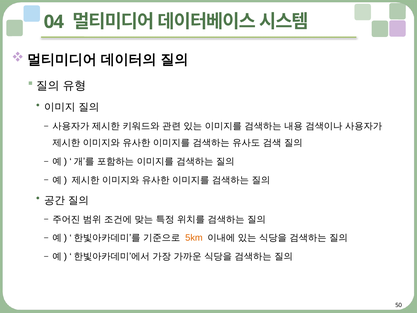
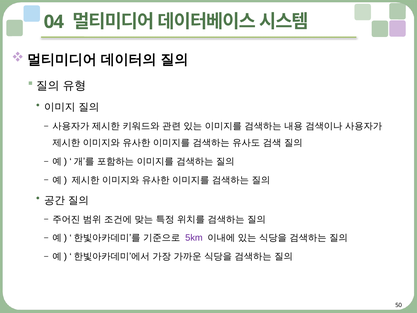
5km colour: orange -> purple (194, 238)
